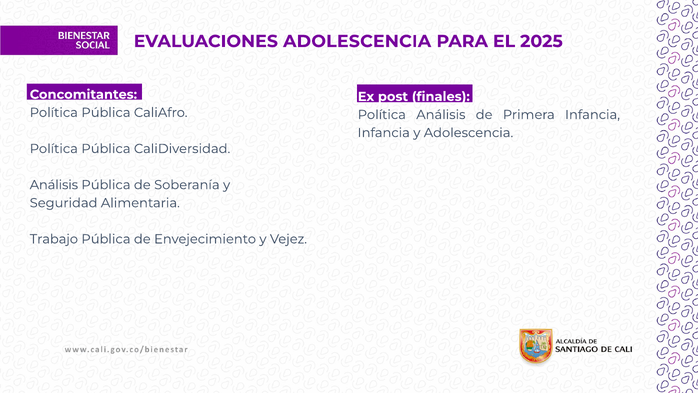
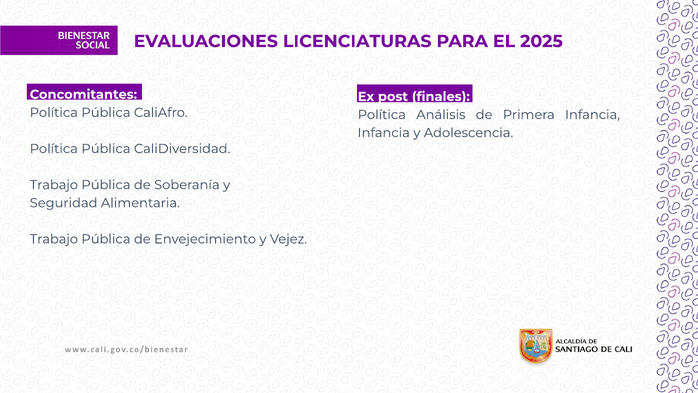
EVALUACIONES ADOLESCENCIA: ADOLESCENCIA -> LICENCIATURAS (357, 41)
Análisis: Análisis -> Trabajo (54, 185)
